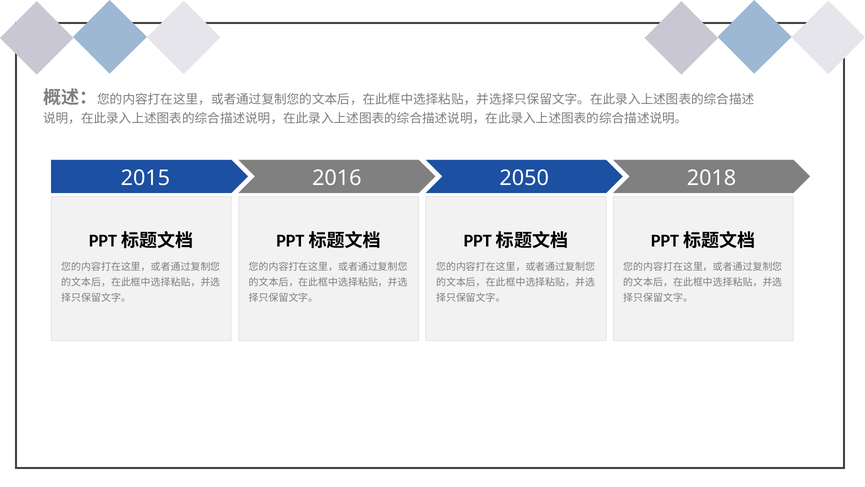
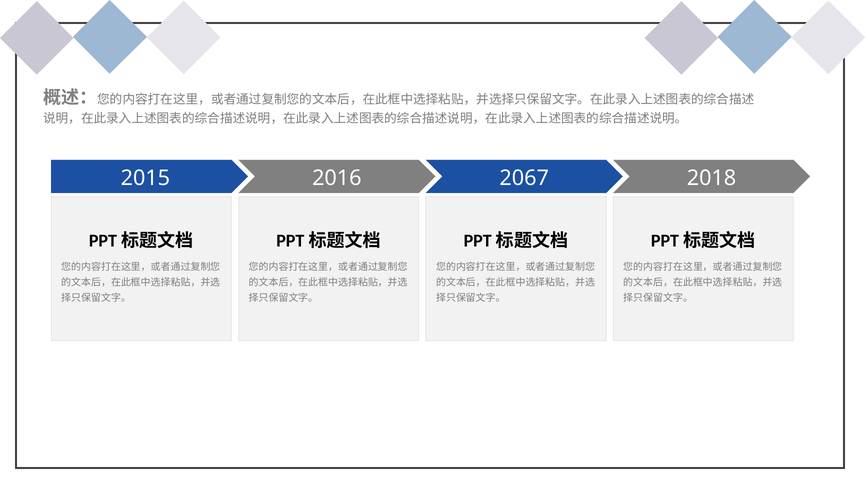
2050: 2050 -> 2067 (524, 178)
